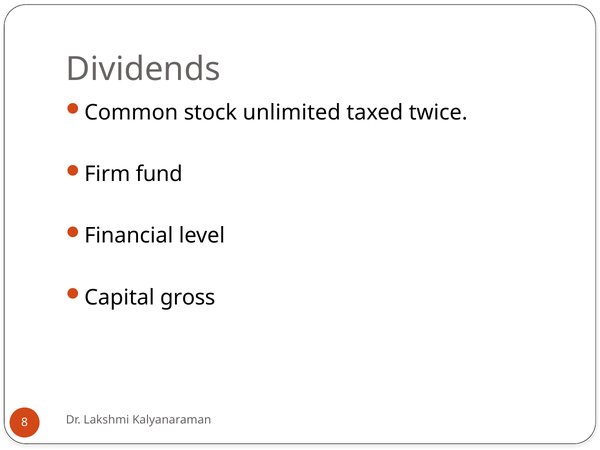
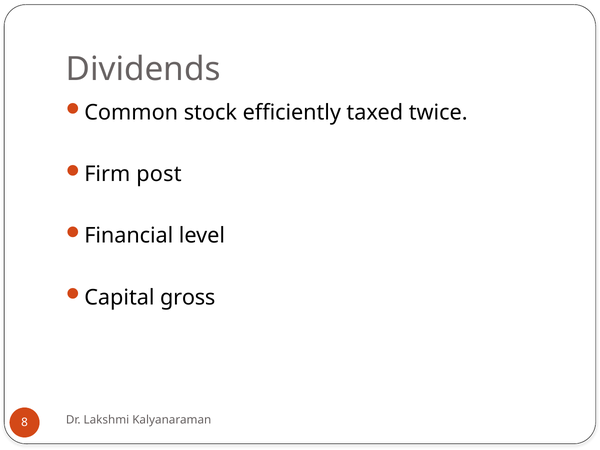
unlimited: unlimited -> efficiently (292, 112)
fund: fund -> post (159, 174)
